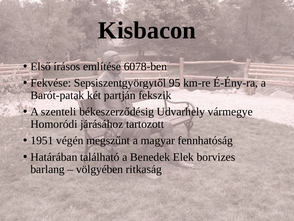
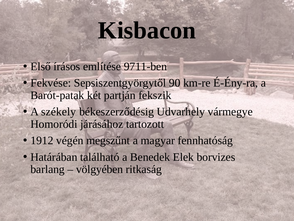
6078-ben: 6078-ben -> 9711-ben (145, 66)
95: 95 -> 90 (175, 83)
szenteli: szenteli -> székely (59, 112)
1951: 1951 -> 1912 (42, 140)
